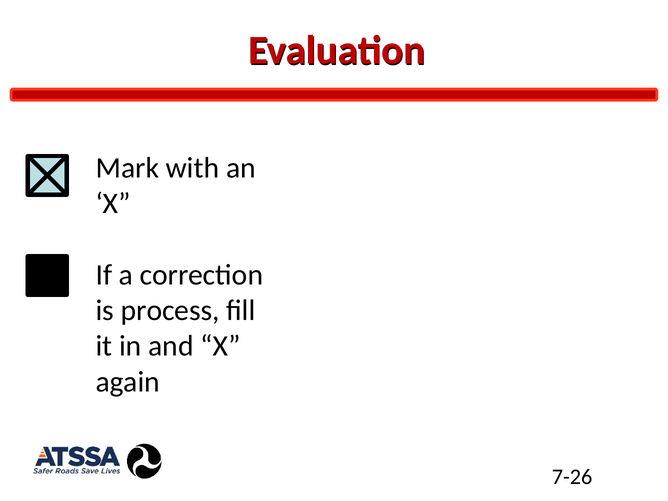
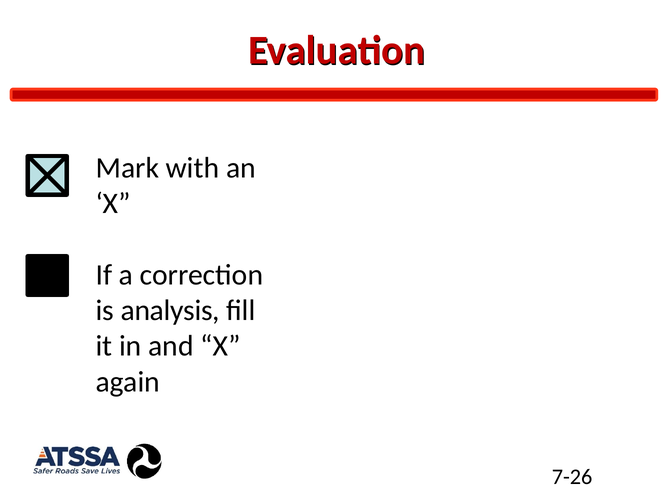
process: process -> analysis (170, 310)
